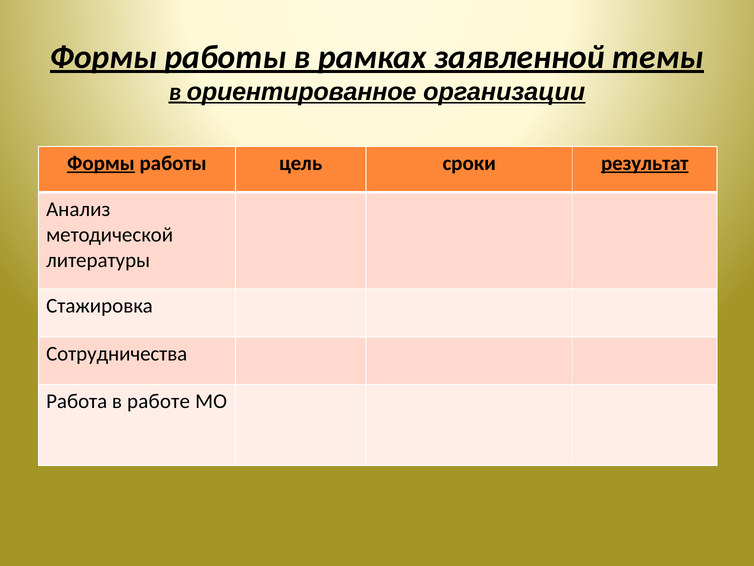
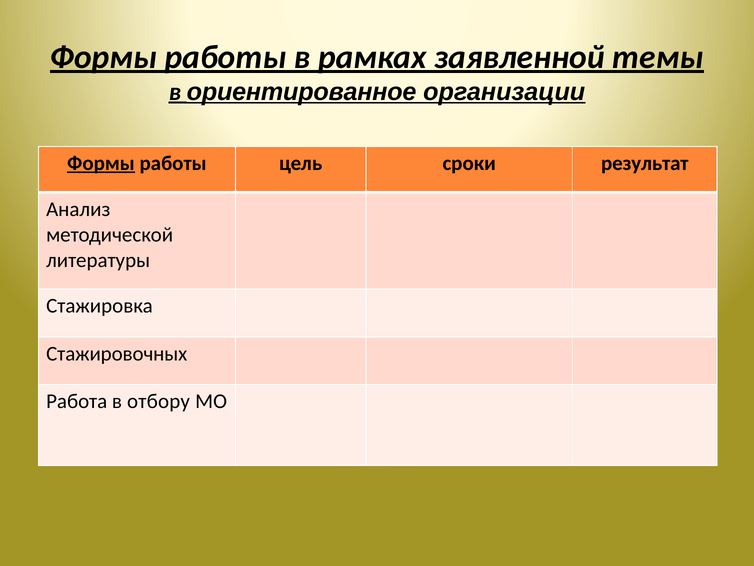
результат underline: present -> none (645, 163)
Сотрудничества: Сотрудничества -> Стажировочных (117, 353)
работе: работе -> отбору (159, 401)
